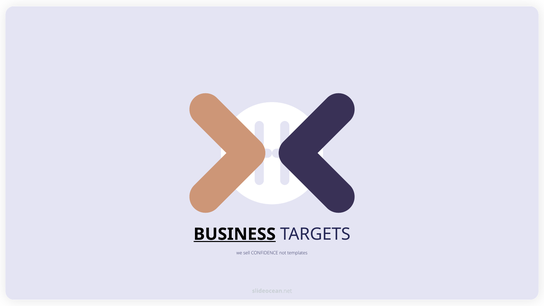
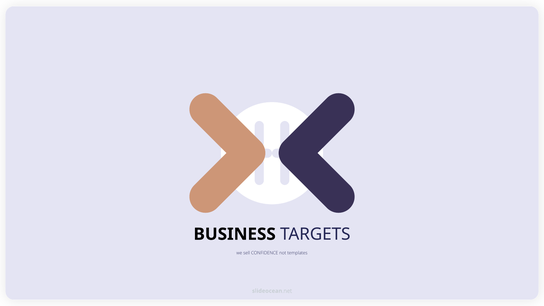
BUSINESS underline: present -> none (235, 234)
